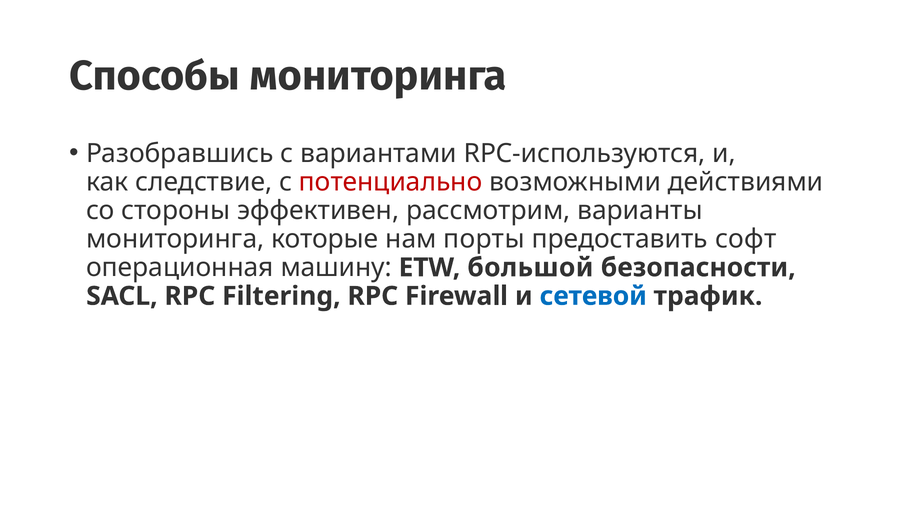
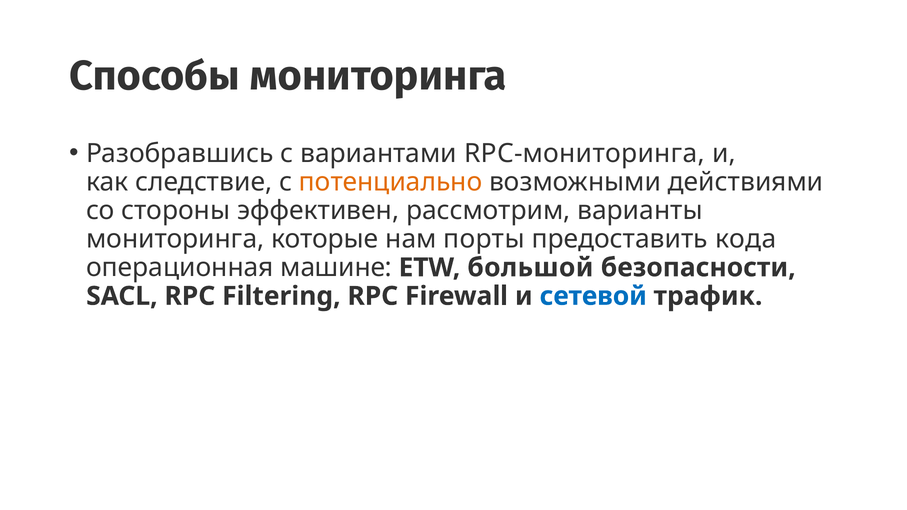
RPC‑используются: RPC‑используются -> RPC‑мониторинга (584, 153)
потенциально colour: red -> orange (391, 182)
софт: софт -> кода (746, 239)
машину: машину -> машине (336, 268)
